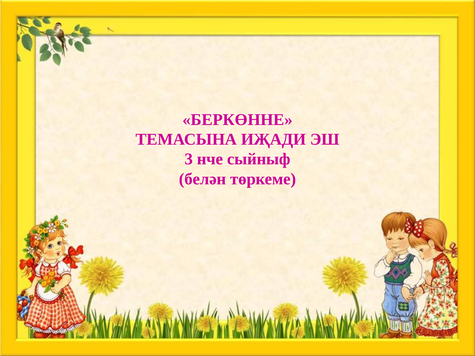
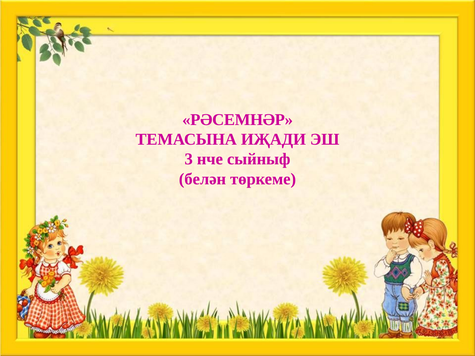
БЕРКӨННЕ: БЕРКӨННЕ -> РӘСЕМНӘР (238, 120)
